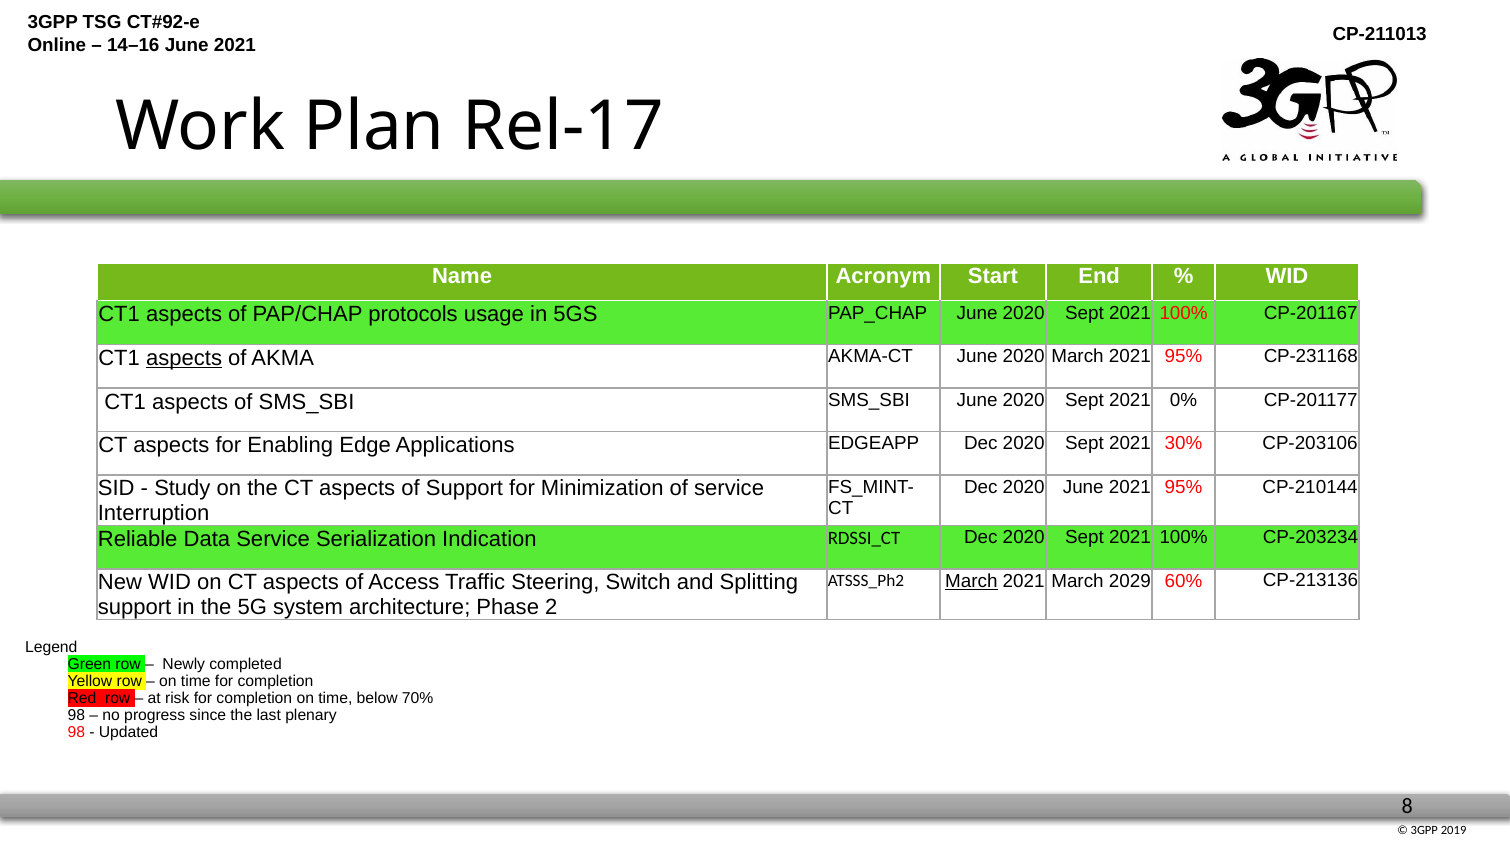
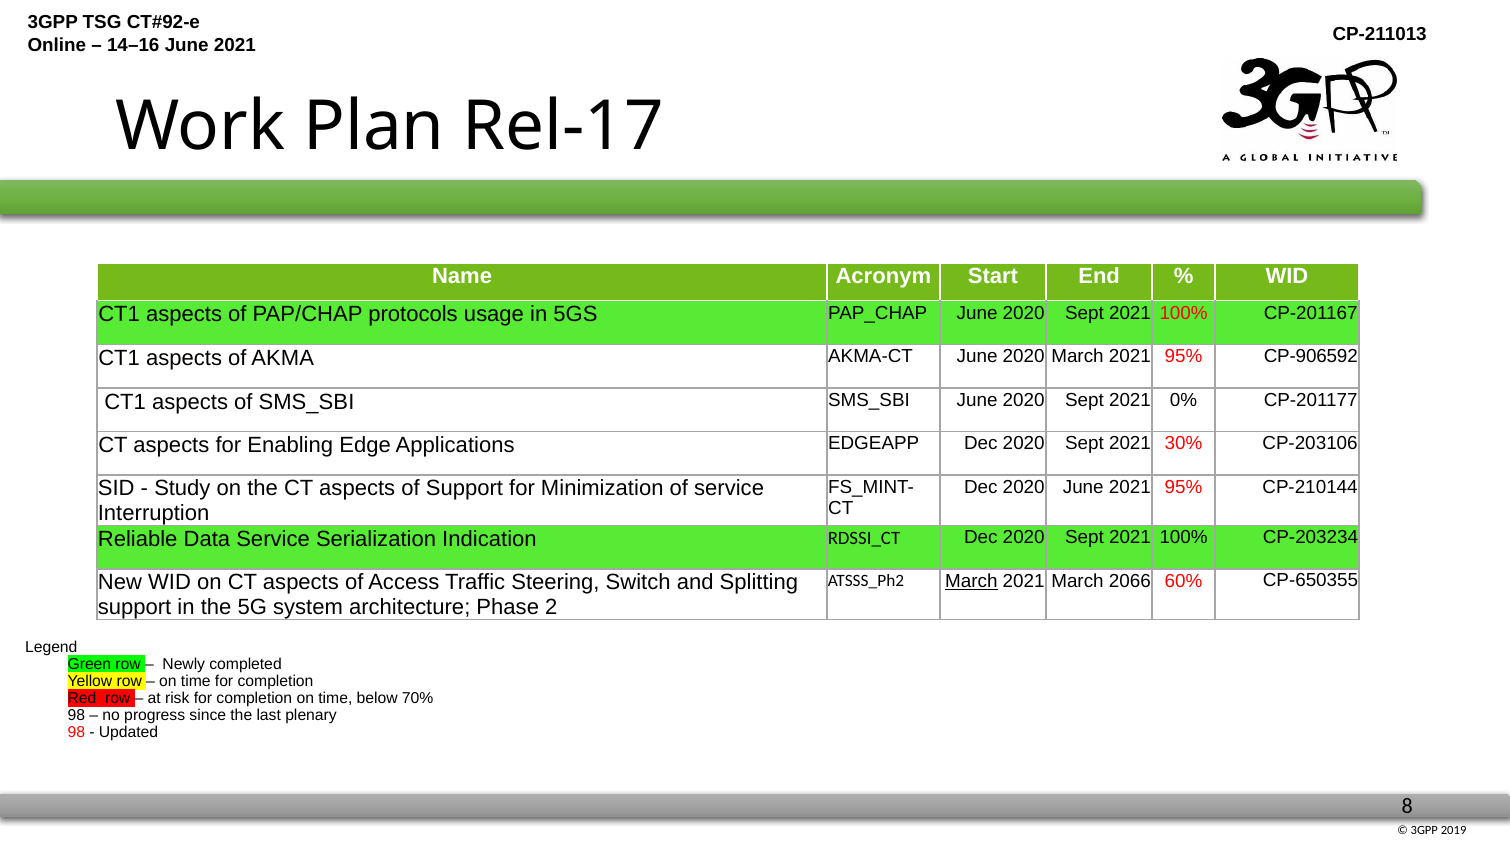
aspects underline: present -> none (184, 358)
CP-231168: CP-231168 -> CP-906592 (1311, 356)
2029: 2029 -> 2066 (1130, 581)
CP-213136: CP-213136 -> CP-650355 (1310, 581)
